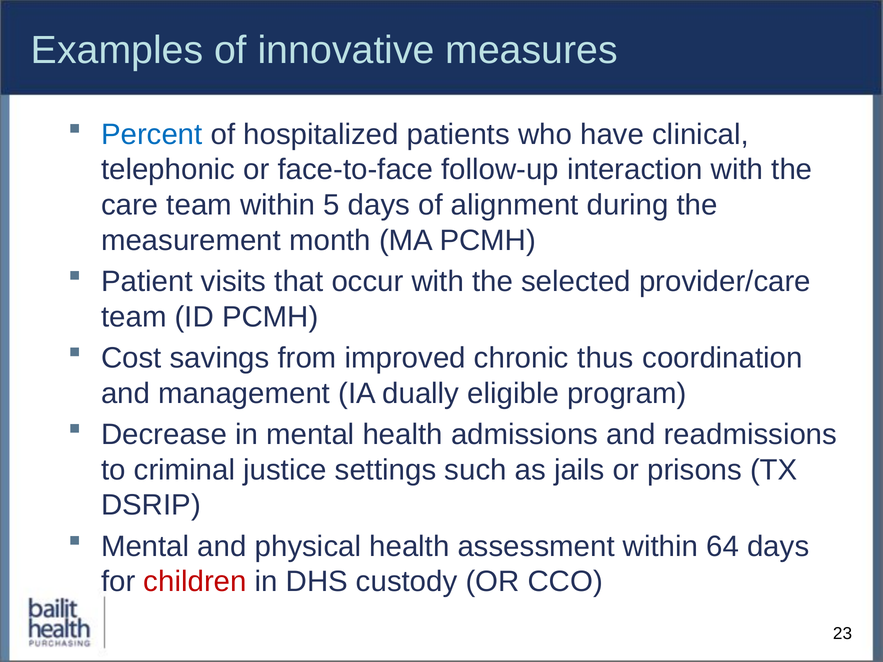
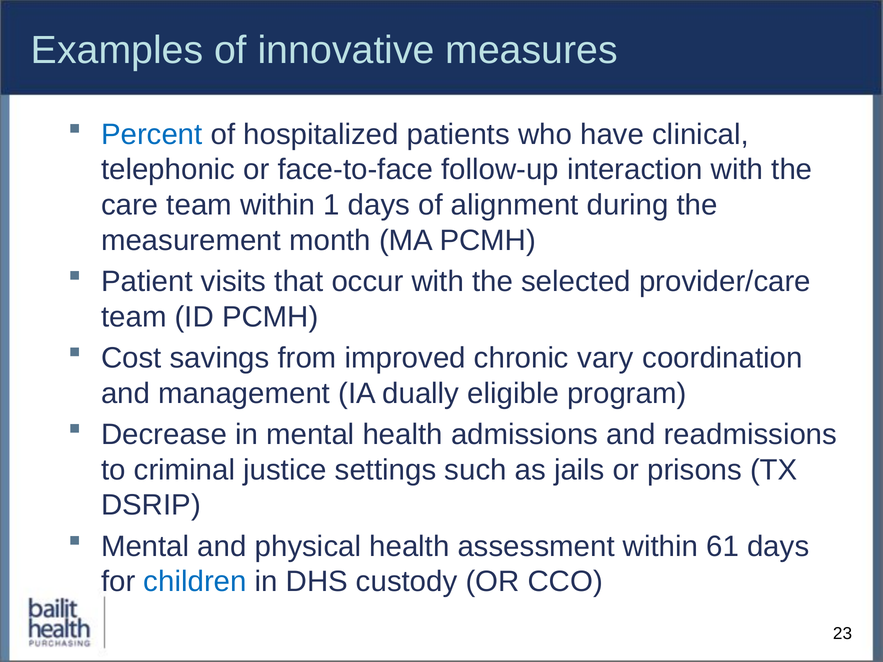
5: 5 -> 1 (332, 205)
thus: thus -> vary (605, 358)
64: 64 -> 61 (723, 547)
children colour: red -> blue (195, 582)
